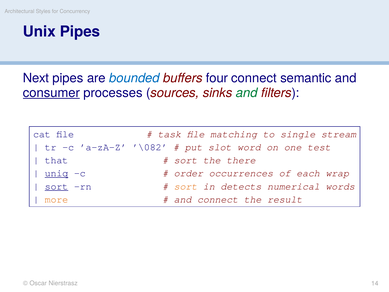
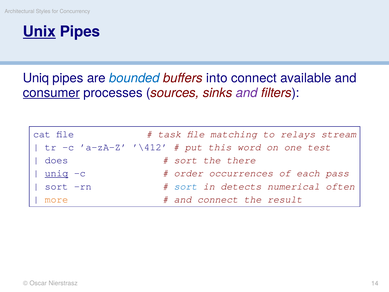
Unix underline: none -> present (39, 32)
Next: Next -> Uniq (36, 78)
four: four -> into (217, 78)
semantic: semantic -> available (306, 78)
and colour: green -> purple (247, 93)
single: single -> relays (298, 134)
’\082: ’\082 -> ’\412 (150, 147)
slot: slot -> this (220, 147)
that: that -> does (56, 160)
wrap: wrap -> pass (337, 173)
sort underline: present -> none (56, 186)
sort colour: orange -> blue (186, 186)
words: words -> often (340, 186)
